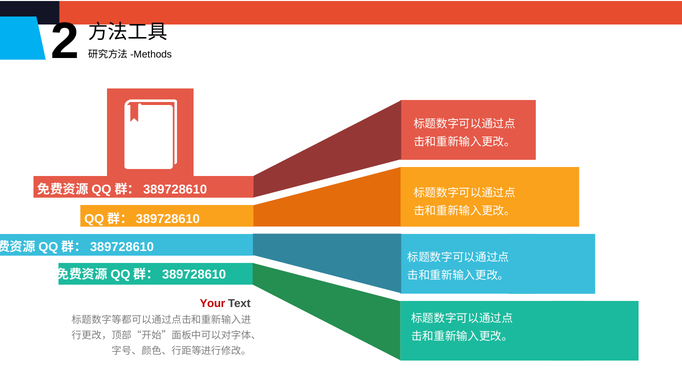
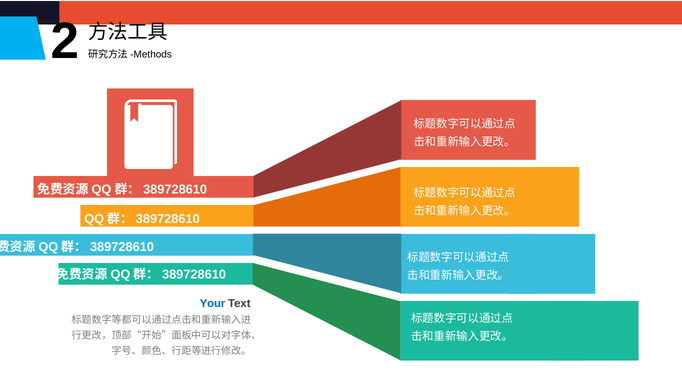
Your colour: red -> blue (213, 303)
